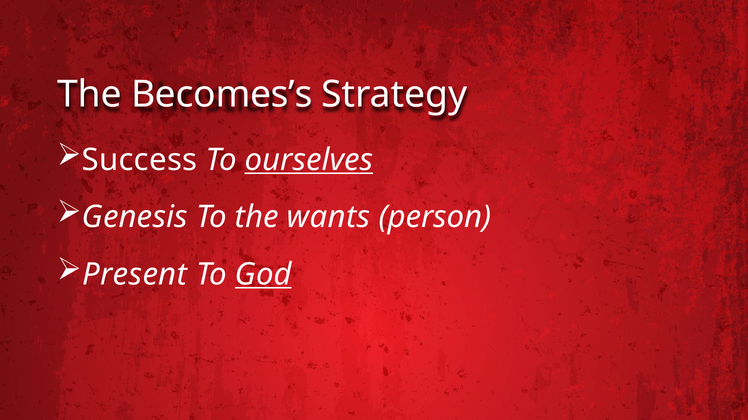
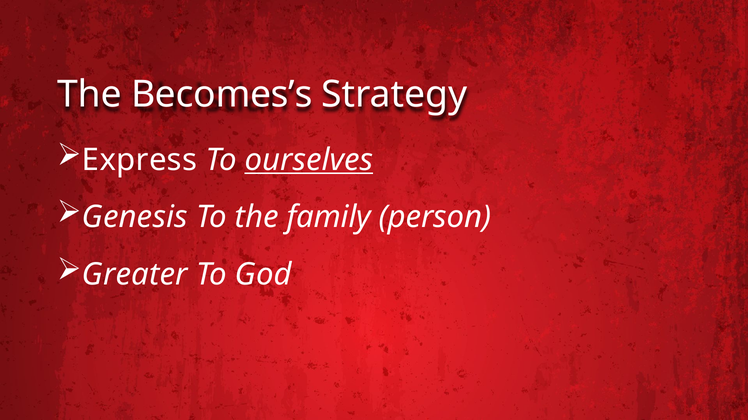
Success: Success -> Express (140, 160)
wants: wants -> family (329, 217)
Present: Present -> Greater (135, 275)
God underline: present -> none (263, 275)
